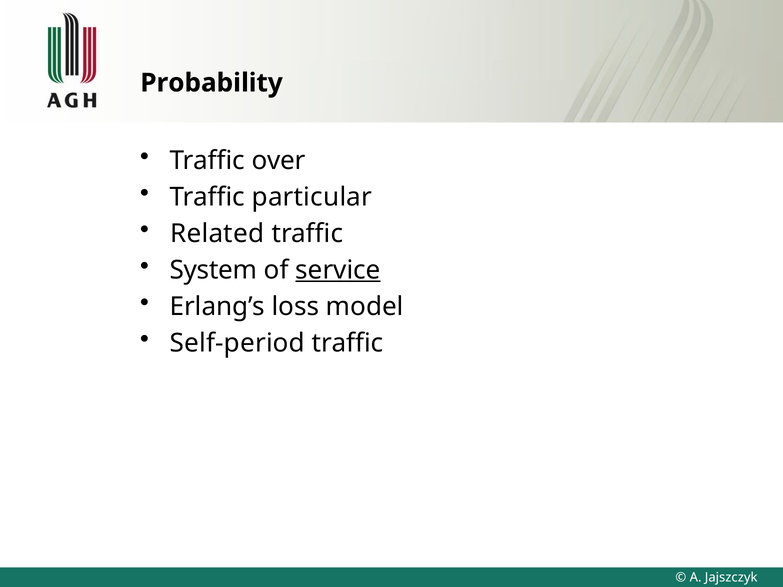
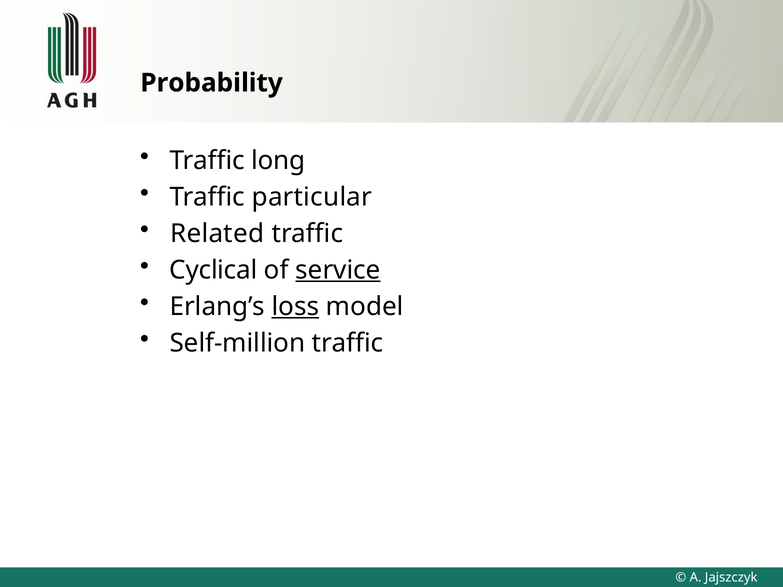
over: over -> long (278, 161)
System: System -> Cyclical (213, 270)
loss underline: none -> present (295, 307)
Self-period: Self-period -> Self-million (237, 343)
